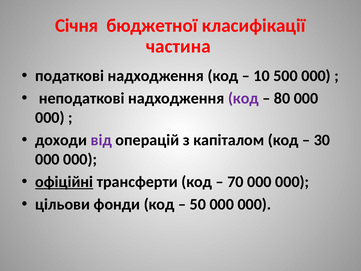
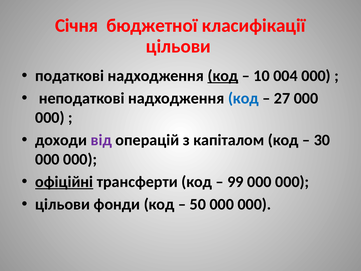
частина: частина -> цільови (178, 46)
код underline: none -> present (223, 76)
500: 500 -> 004 (286, 76)
код colour: purple -> blue (243, 98)
80: 80 -> 27 (282, 98)
70: 70 -> 99 (235, 182)
